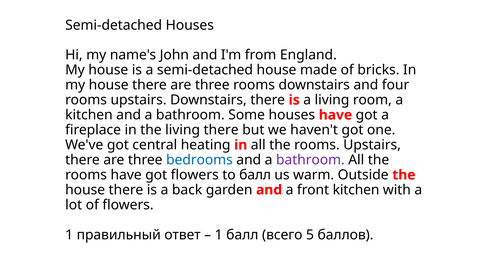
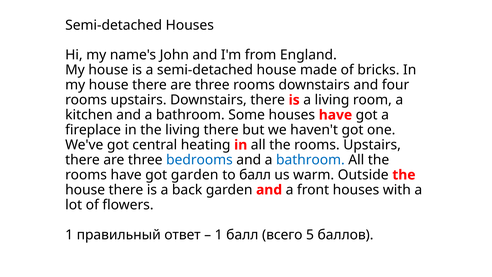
bathroom colour: purple -> blue (310, 160)
got flowers: flowers -> garden (195, 175)
front kitchen: kitchen -> houses (356, 190)
